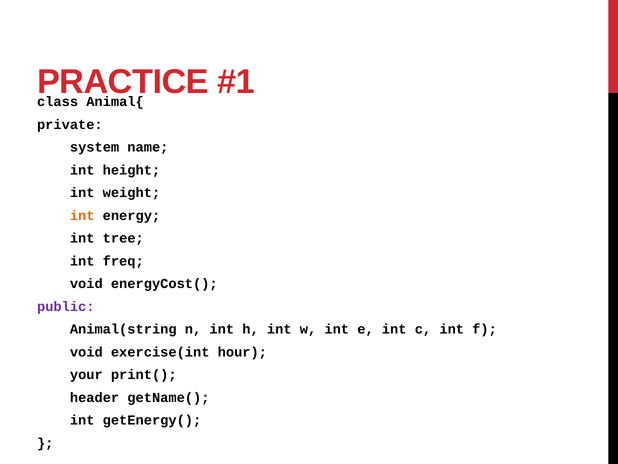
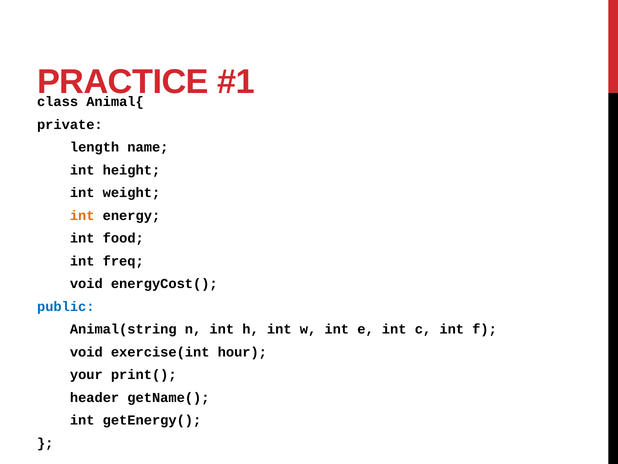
system: system -> length (95, 147)
tree: tree -> food (123, 238)
public colour: purple -> blue (66, 306)
